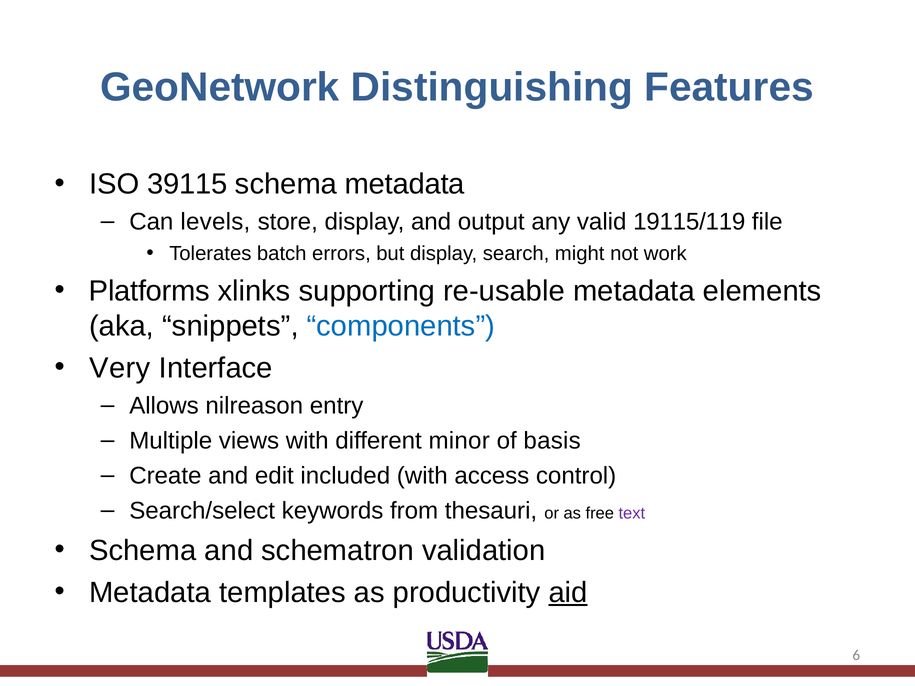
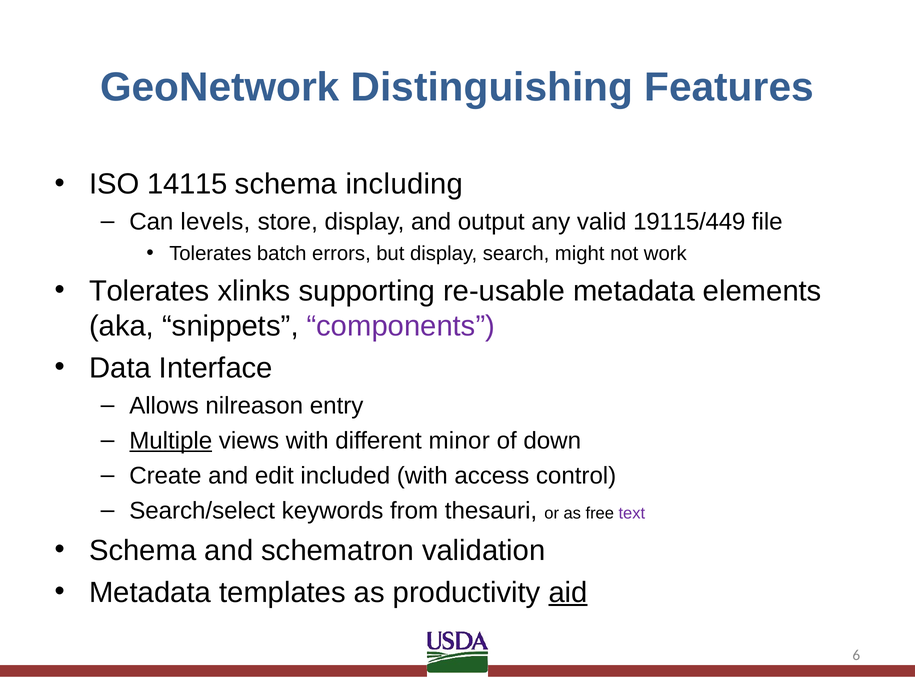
39115: 39115 -> 14115 (187, 184)
schema metadata: metadata -> including (404, 184)
19115/119: 19115/119 -> 19115/449 (689, 222)
Platforms: Platforms -> Tolerates (149, 291)
components colour: blue -> purple (401, 326)
Very: Very -> Data (120, 368)
Multiple underline: none -> present (171, 441)
basis: basis -> down (552, 441)
